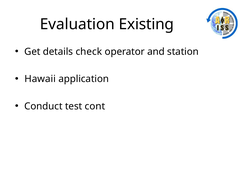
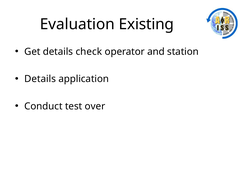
Hawaii: Hawaii -> Details (40, 79)
cont: cont -> over (95, 106)
